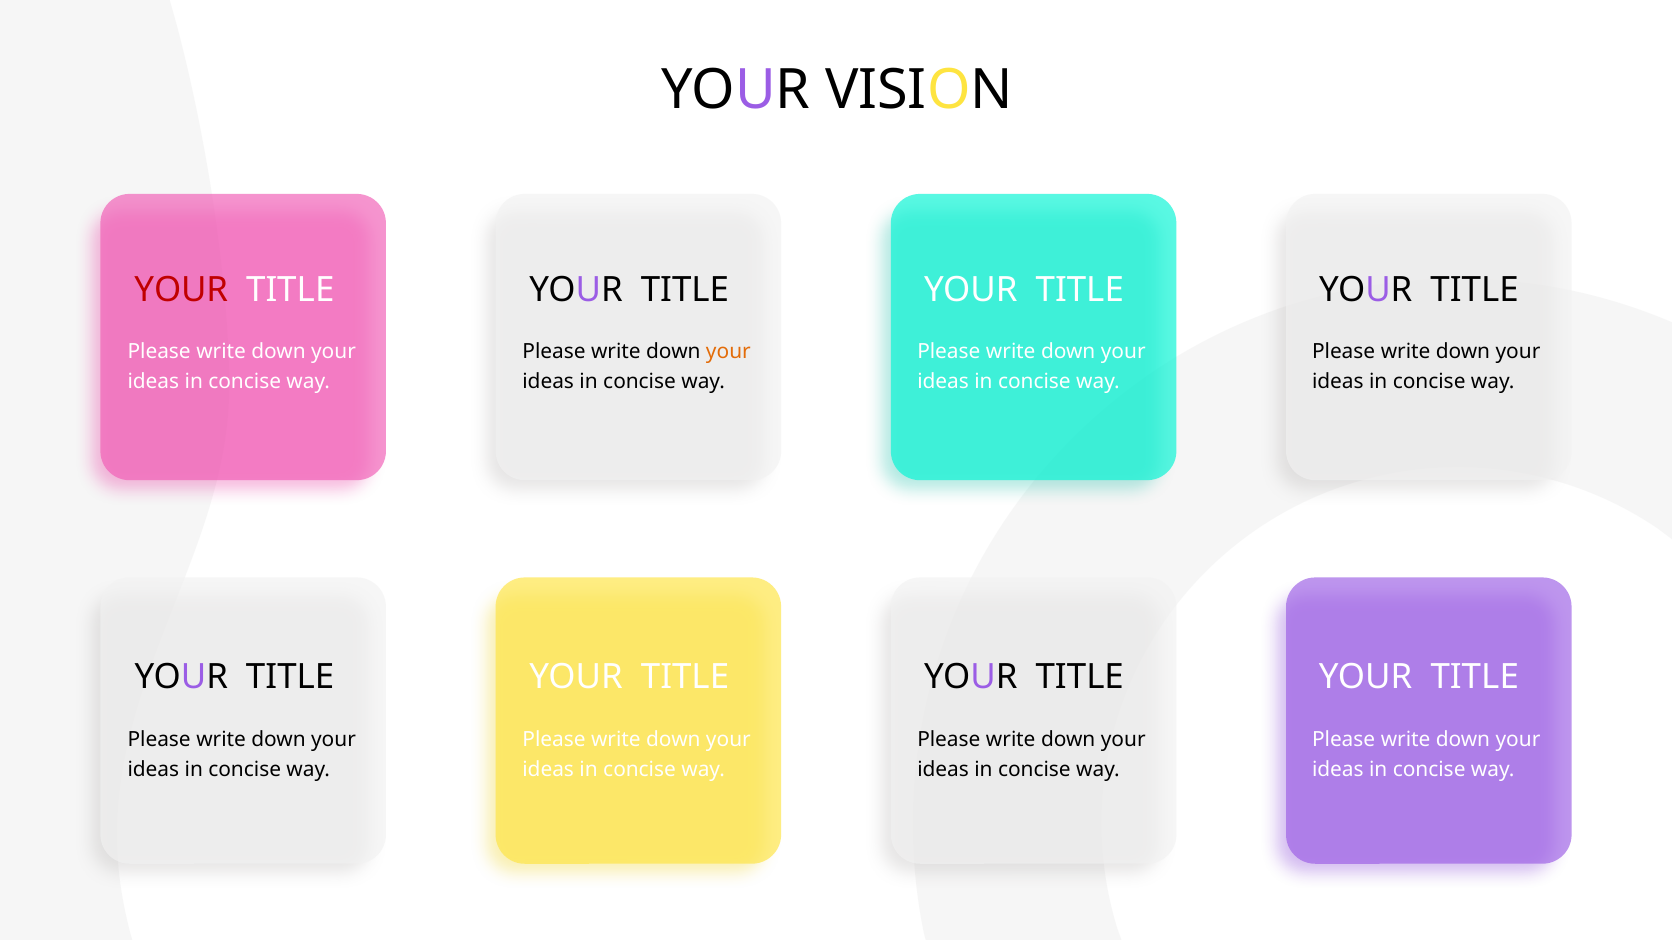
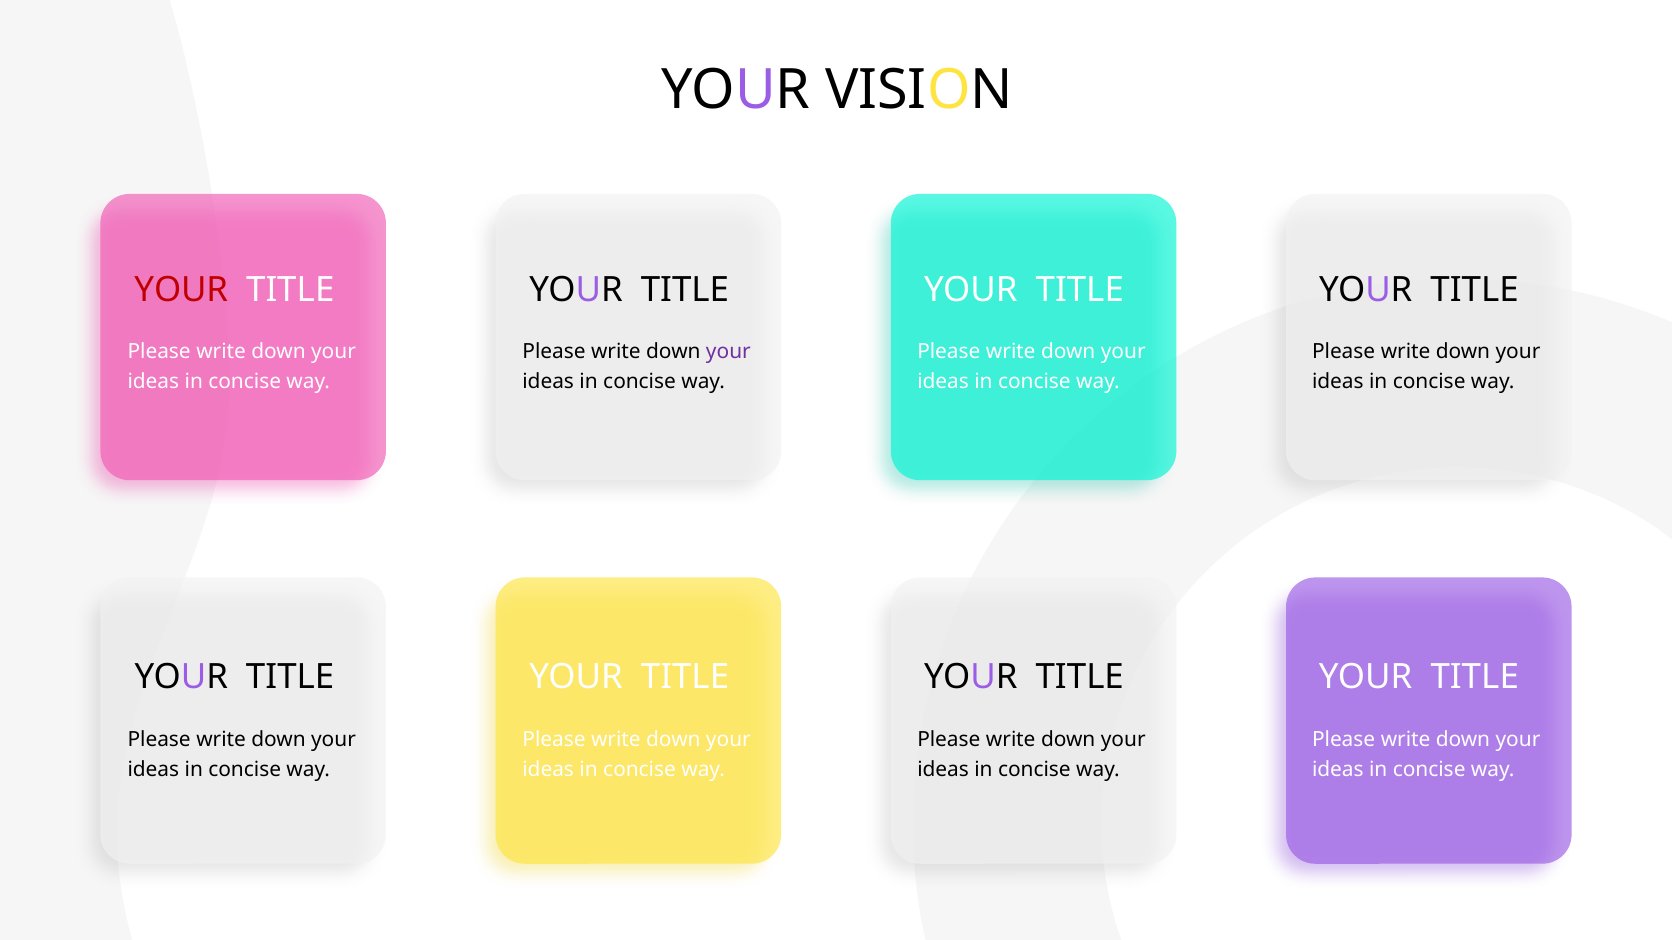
your colour: orange -> purple (728, 352)
